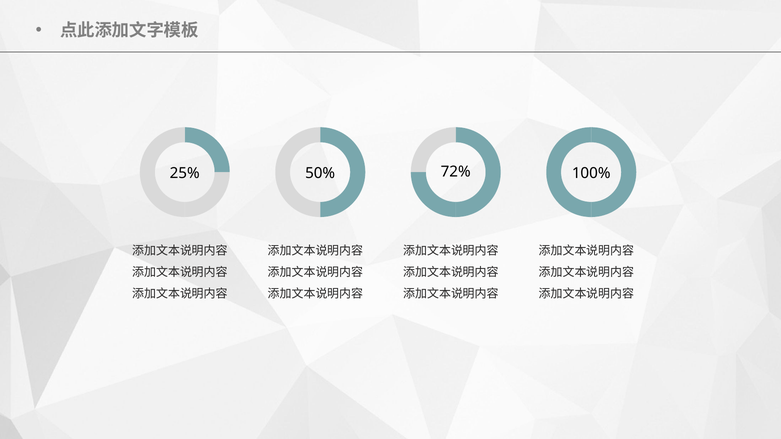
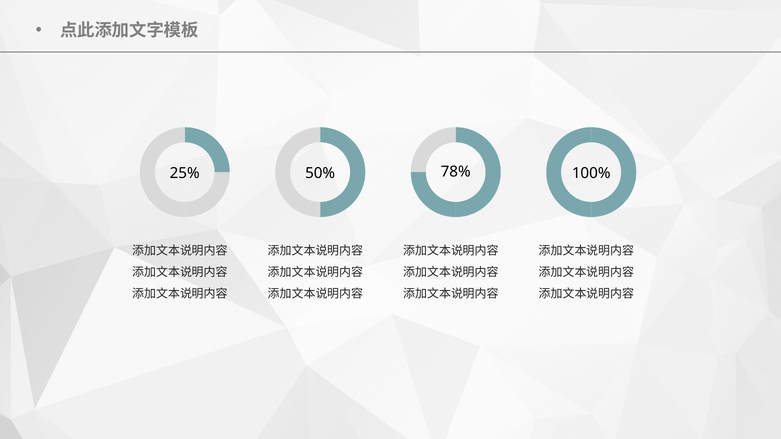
72%: 72% -> 78% (456, 172)
